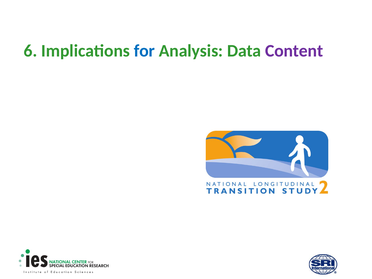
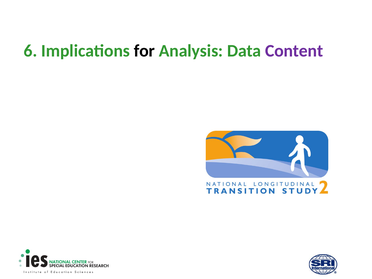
for colour: blue -> black (144, 51)
